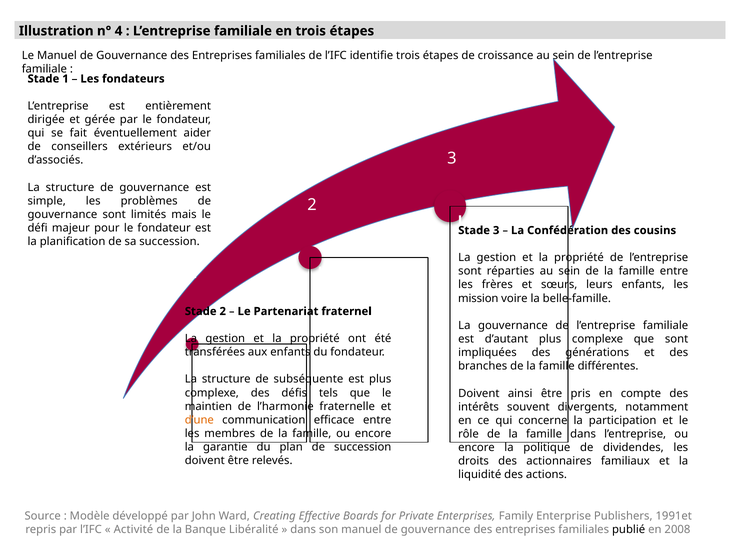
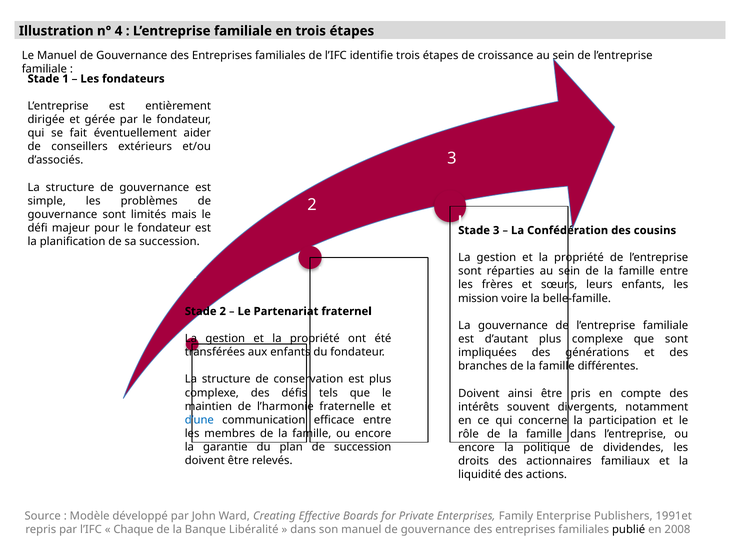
subséquente: subséquente -> conservation (308, 379)
d’une colour: orange -> blue (199, 420)
Activité: Activité -> Chaque (134, 530)
